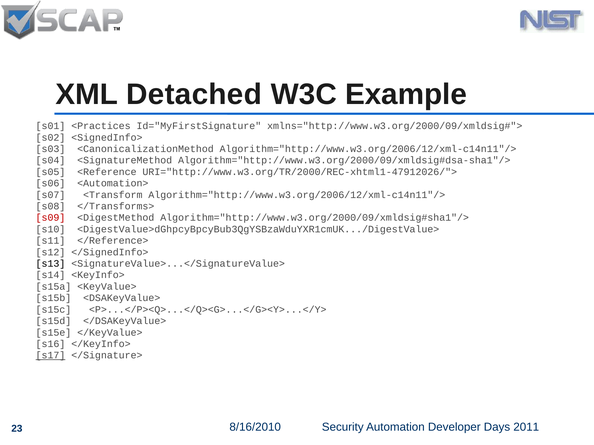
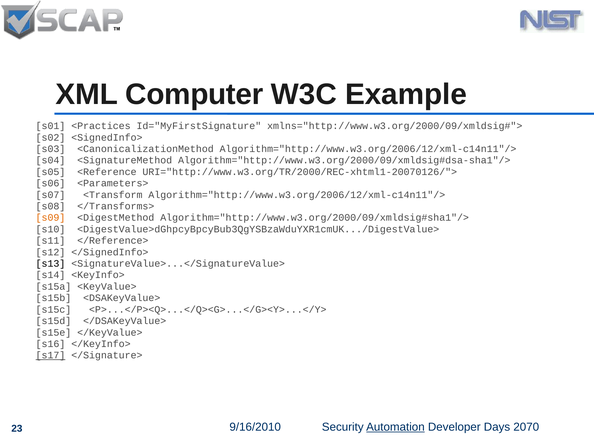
Detached: Detached -> Computer (194, 95)
URI="http://www.w3.org/TR/2000/REC-xhtml1-47912026/">: URI="http://www.w3.org/TR/2000/REC-xhtml1-47912026/"> -> URI="http://www.w3.org/TR/2000/REC-xhtml1-20070126/"> (300, 172)
<Automation>: <Automation> -> <Parameters> (113, 184)
s09 colour: red -> orange (50, 218)
8/16/2010: 8/16/2010 -> 9/16/2010 (255, 428)
Automation underline: none -> present (395, 428)
2011: 2011 -> 2070 (526, 428)
